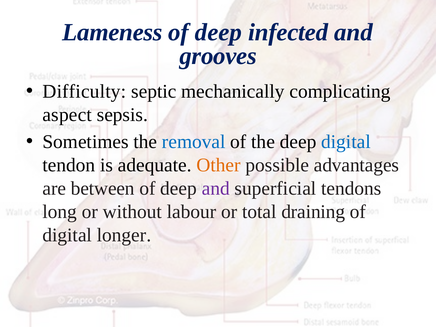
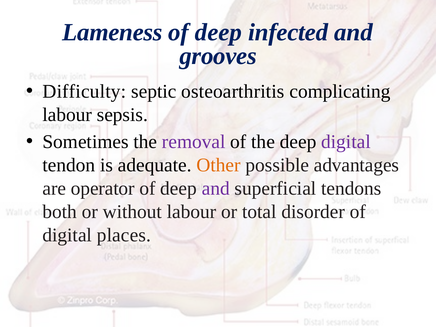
mechanically: mechanically -> osteoarthritis (233, 91)
aspect: aspect -> labour (67, 115)
removal colour: blue -> purple (194, 142)
digital colour: blue -> purple (346, 142)
between: between -> operator (103, 188)
long: long -> both (60, 212)
draining: draining -> disorder (313, 212)
longer: longer -> places (124, 235)
